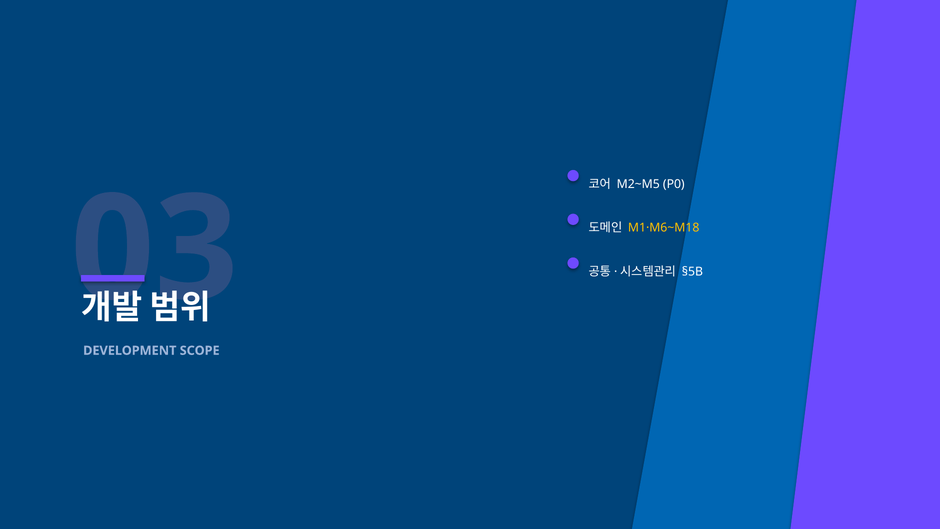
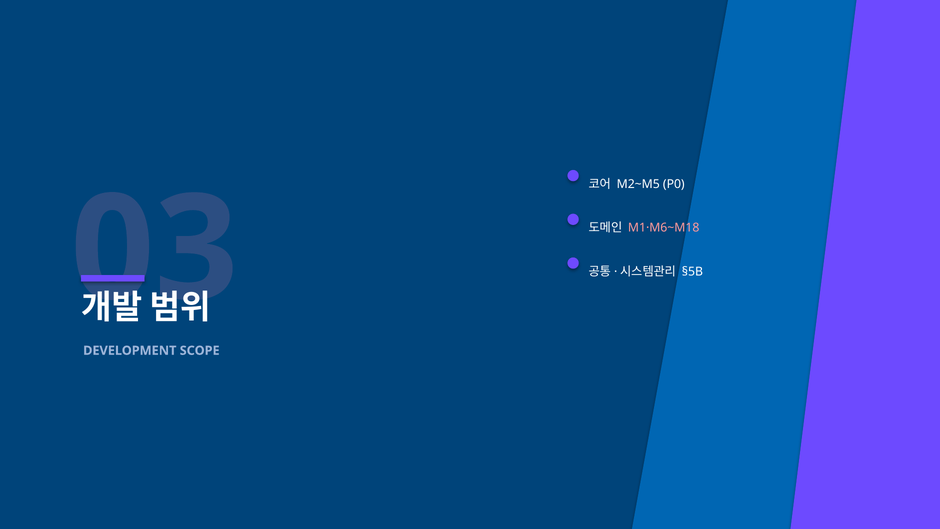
M1·M6~M18 colour: yellow -> pink (664, 228)
